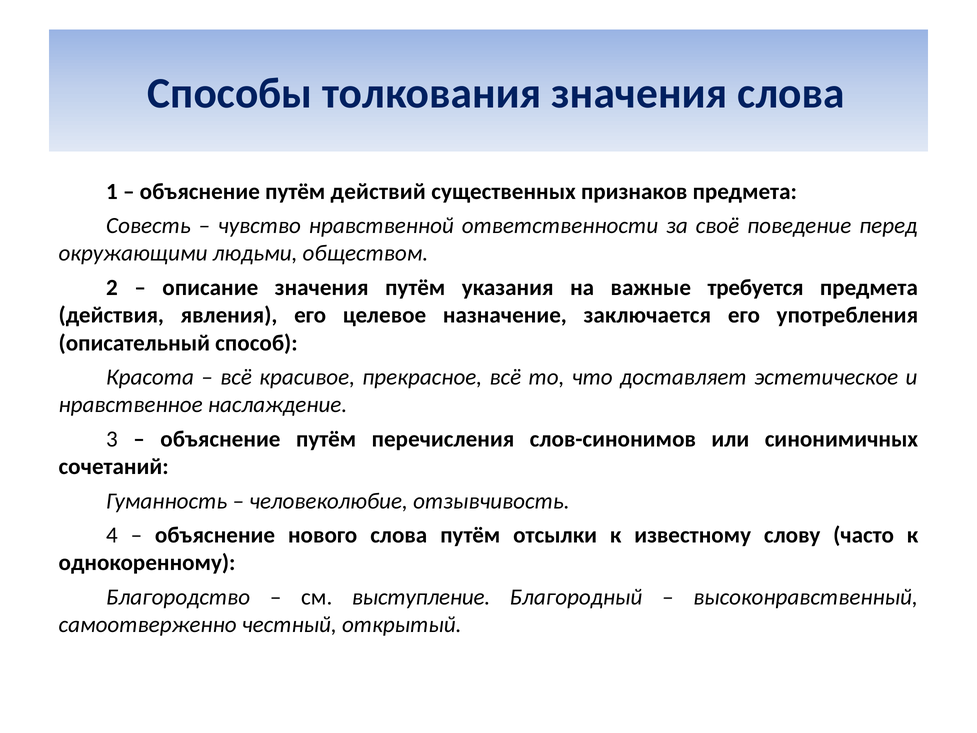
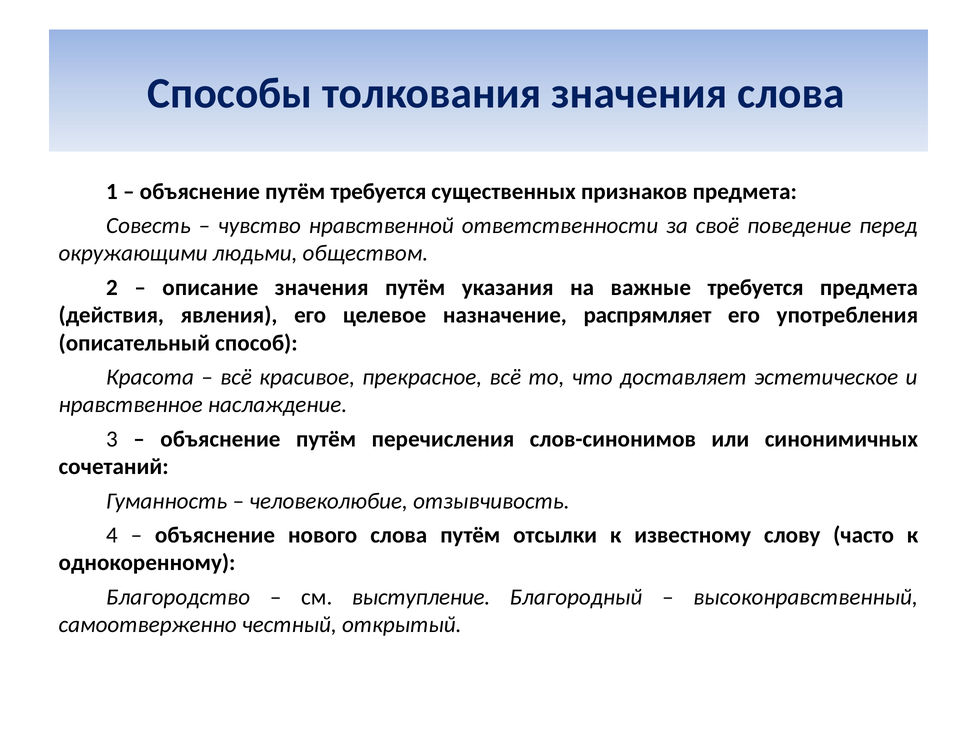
путём действий: действий -> требуется (378, 191)
заключается: заключается -> распрямляет (647, 315)
